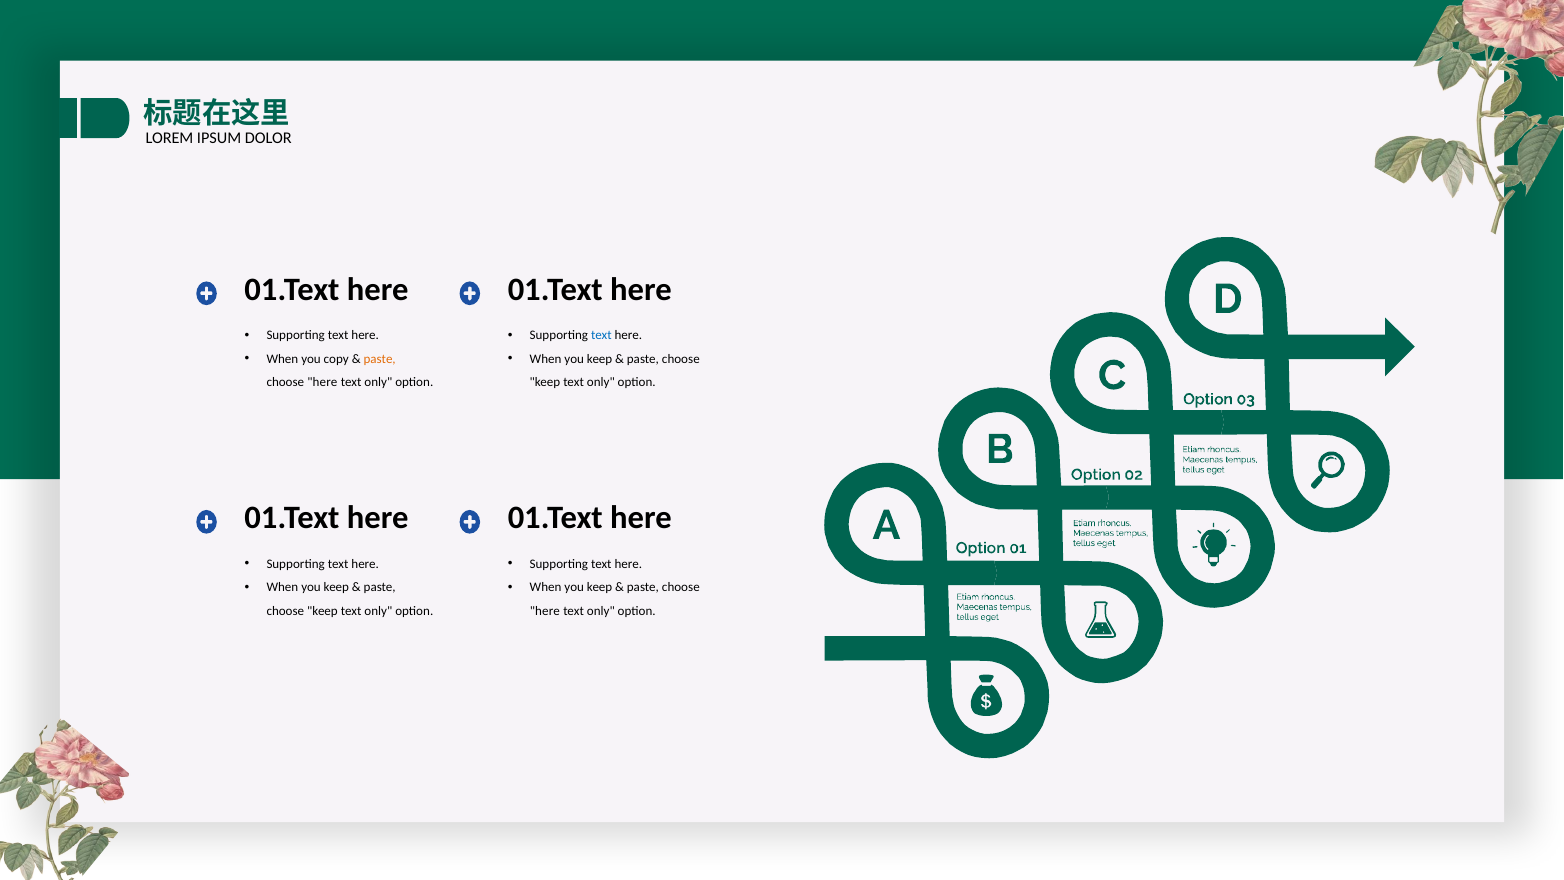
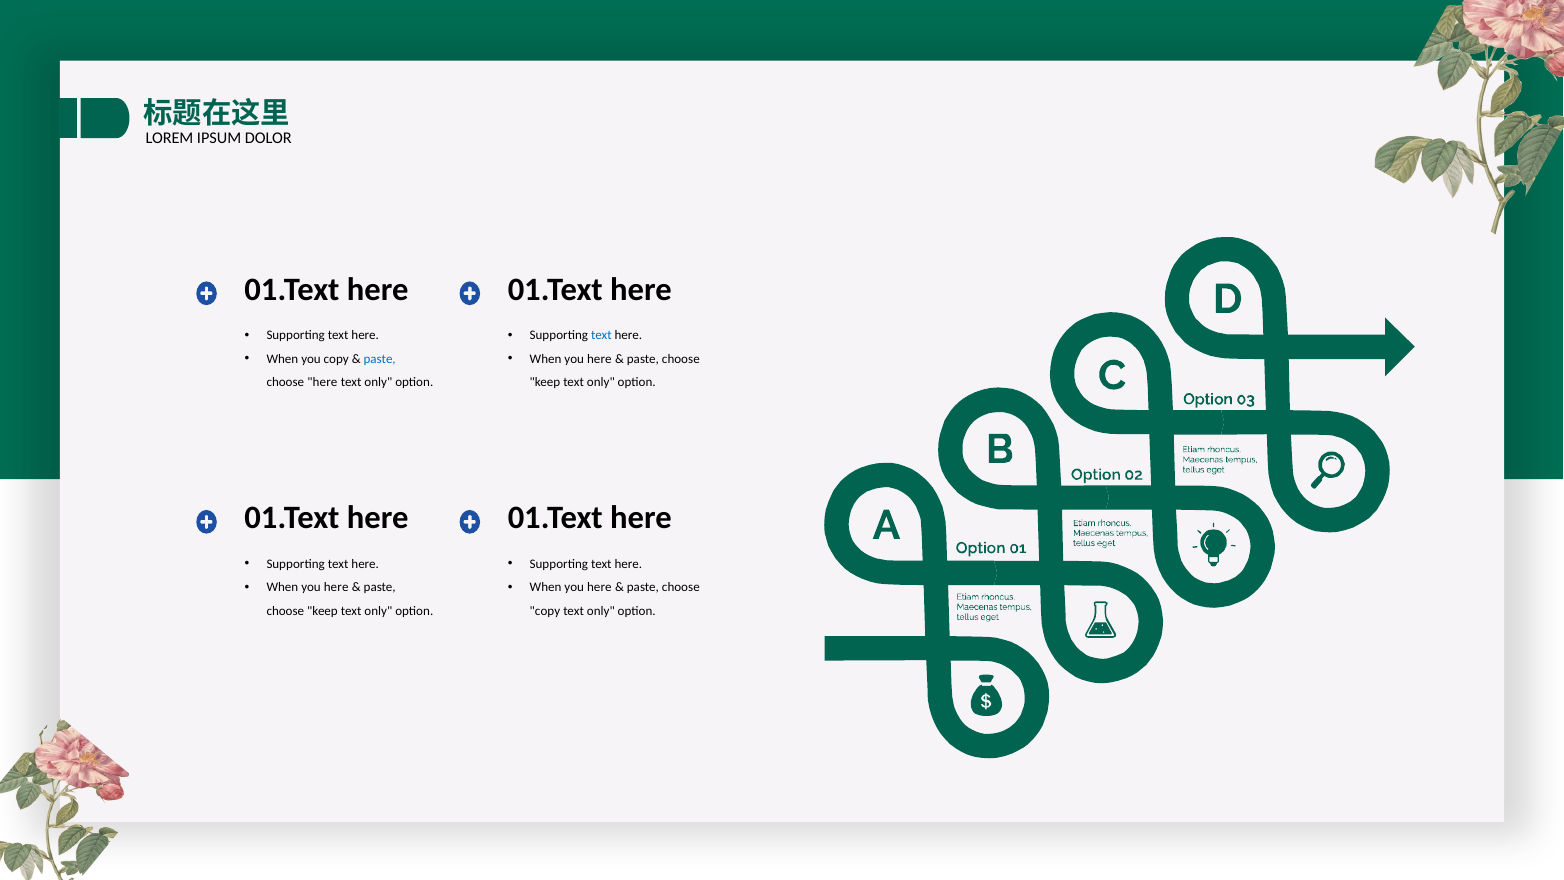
paste colour: orange -> blue (380, 359)
keep: keep -> here (599, 359)
keep: keep -> here (336, 587)
keep: keep -> here (599, 587)
here: here -> copy (545, 611)
